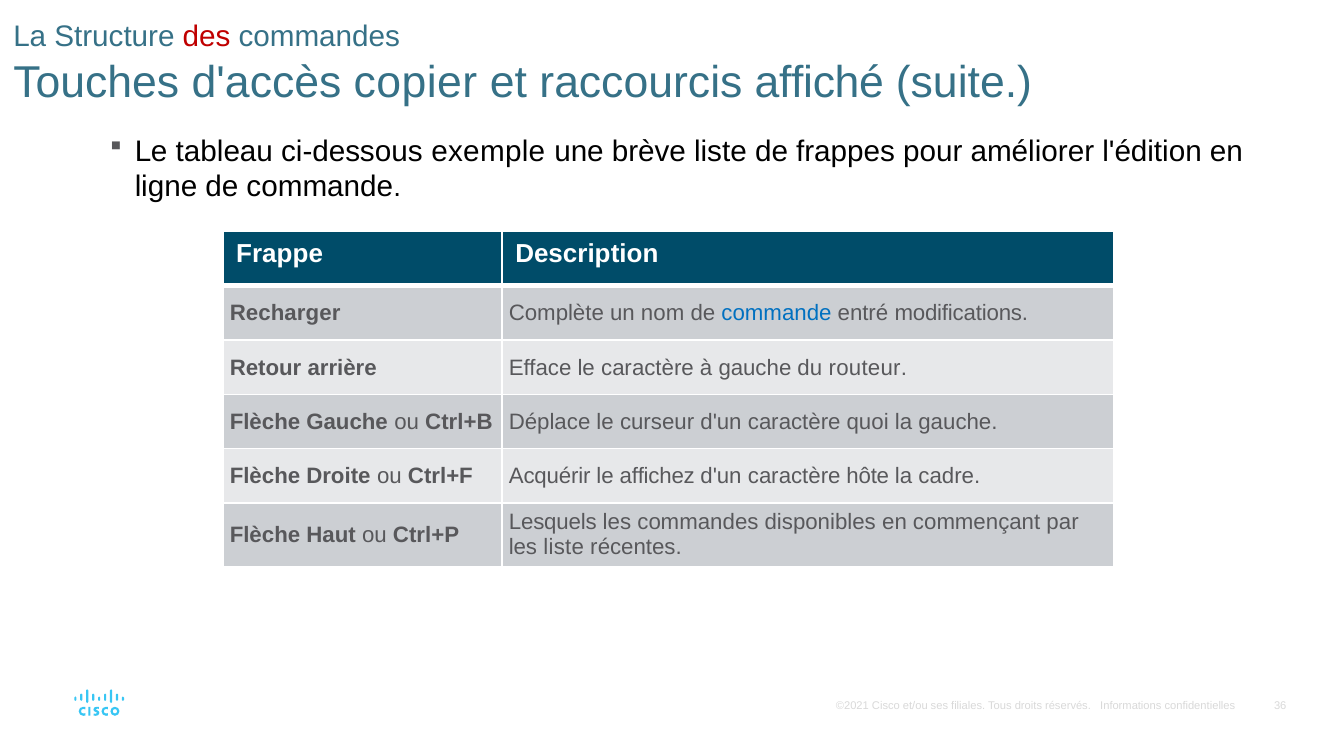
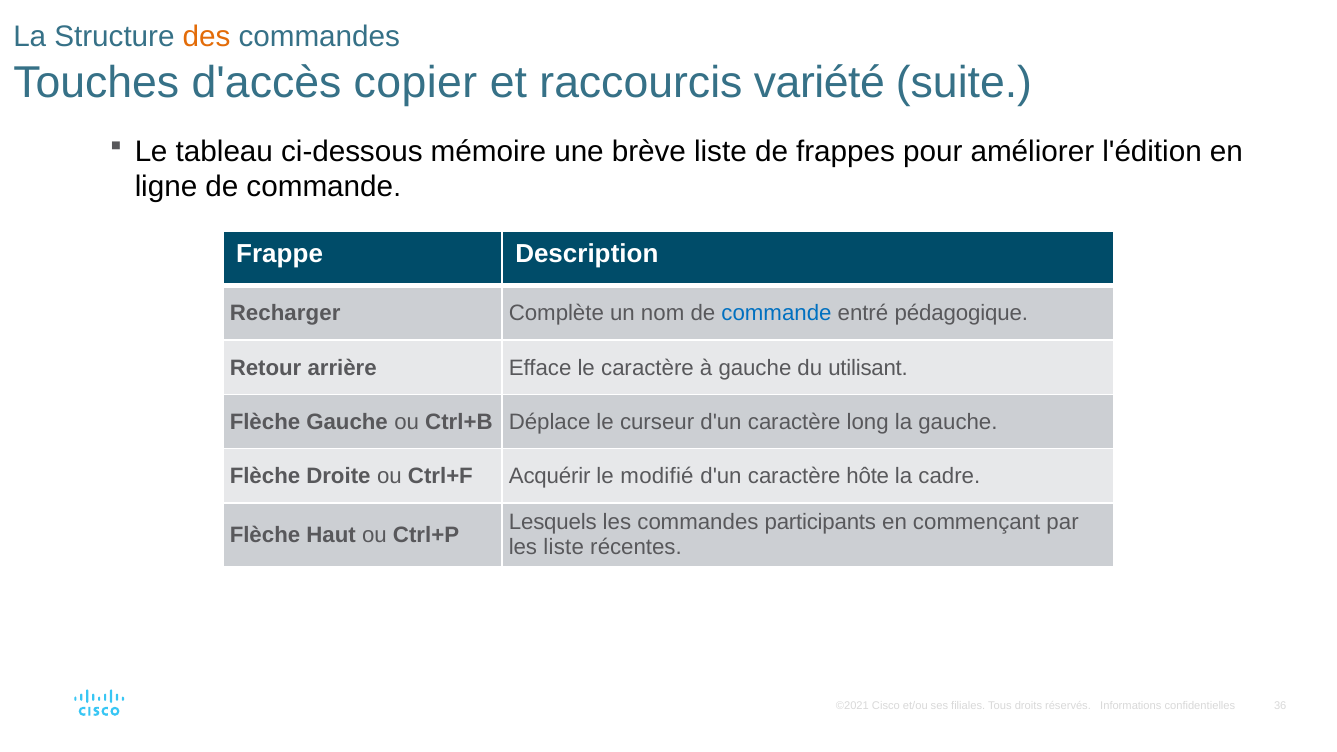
des colour: red -> orange (207, 37)
affiché: affiché -> variété (819, 82)
exemple: exemple -> mémoire (488, 151)
modifications: modifications -> pédagogique (961, 313)
routeur: routeur -> utilisant (868, 368)
quoi: quoi -> long (868, 422)
affichez: affichez -> modifié (657, 476)
disponibles: disponibles -> participants (820, 523)
